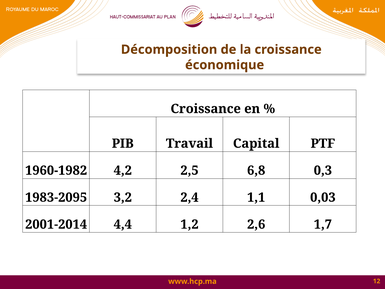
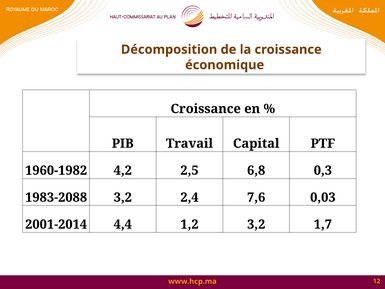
1983-2095: 1983-2095 -> 1983-2088 (56, 197)
1,1: 1,1 -> 7,6 (256, 197)
1,2 2,6: 2,6 -> 3,2 (256, 224)
